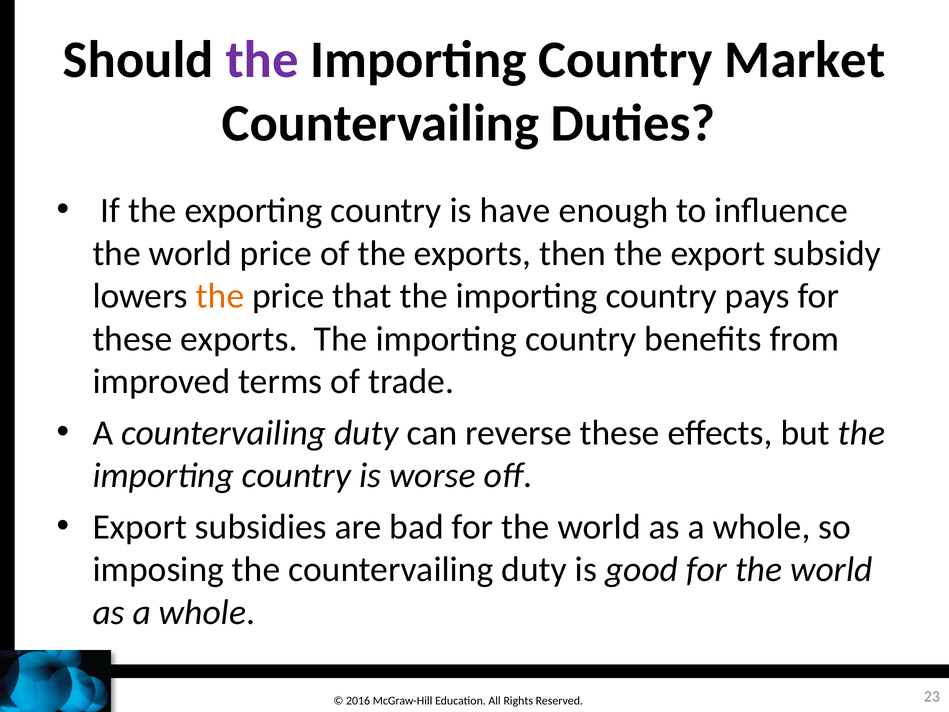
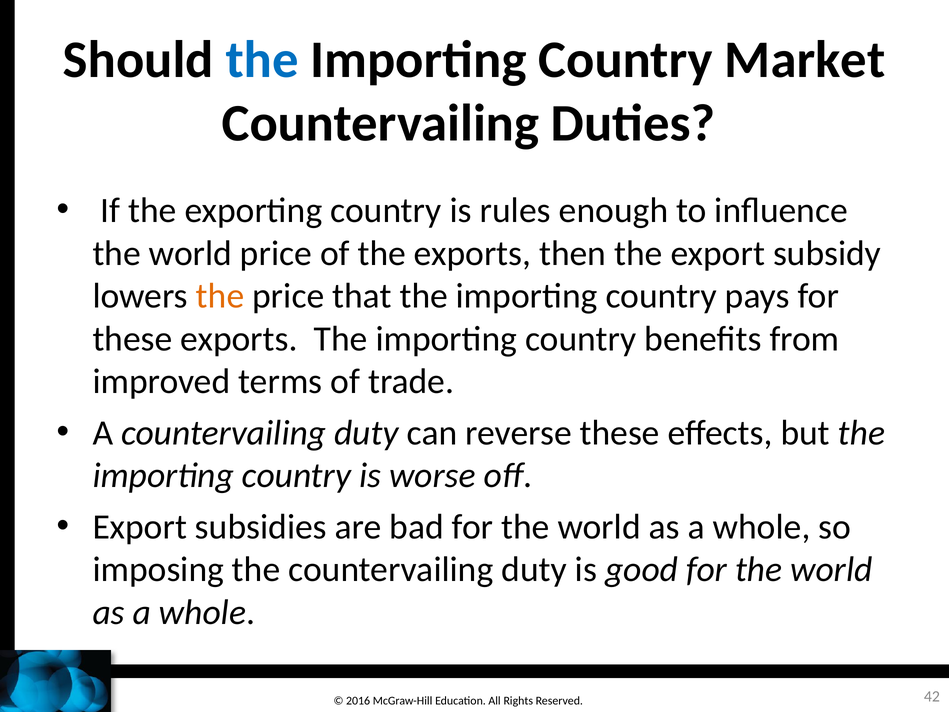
the colour: purple -> blue (262, 60)
have: have -> rules (515, 210)
23: 23 -> 42 (932, 696)
